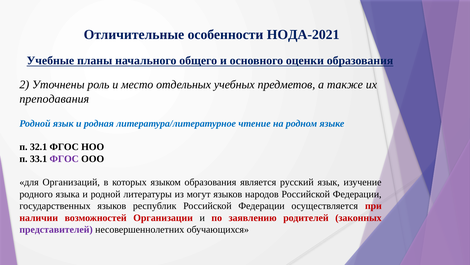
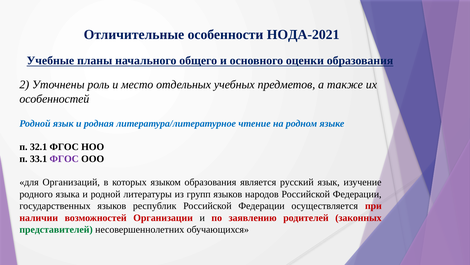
преподавания: преподавания -> особенностей (54, 99)
могут: могут -> групп (199, 194)
представителей colour: purple -> green (56, 229)
